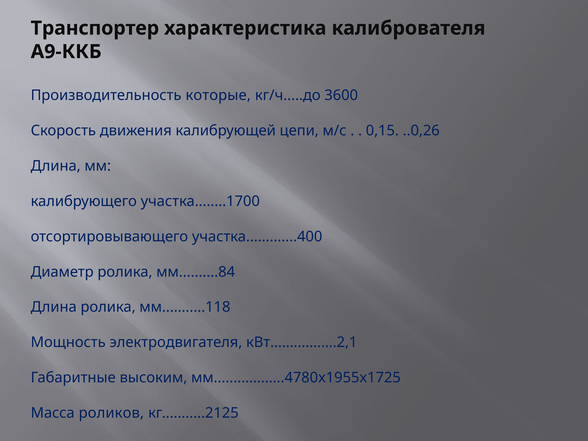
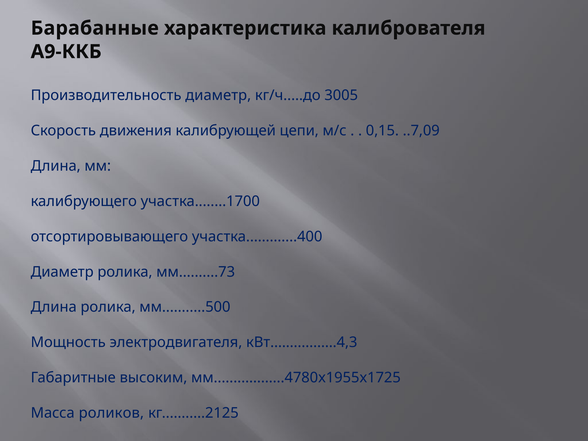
Транспортер: Транспортер -> Барабанные (95, 28)
Производительность которые: которые -> диаметр (218, 95)
3600: 3600 -> 3005 (341, 95)
..0,26: ..0,26 -> ..7,09 (421, 131)
мм..........84: мм..........84 -> мм..........73 (196, 272)
мм...........118: мм...........118 -> мм...........500 (185, 307)
кВт.................2,1: кВт.................2,1 -> кВт.................4,3 (302, 342)
